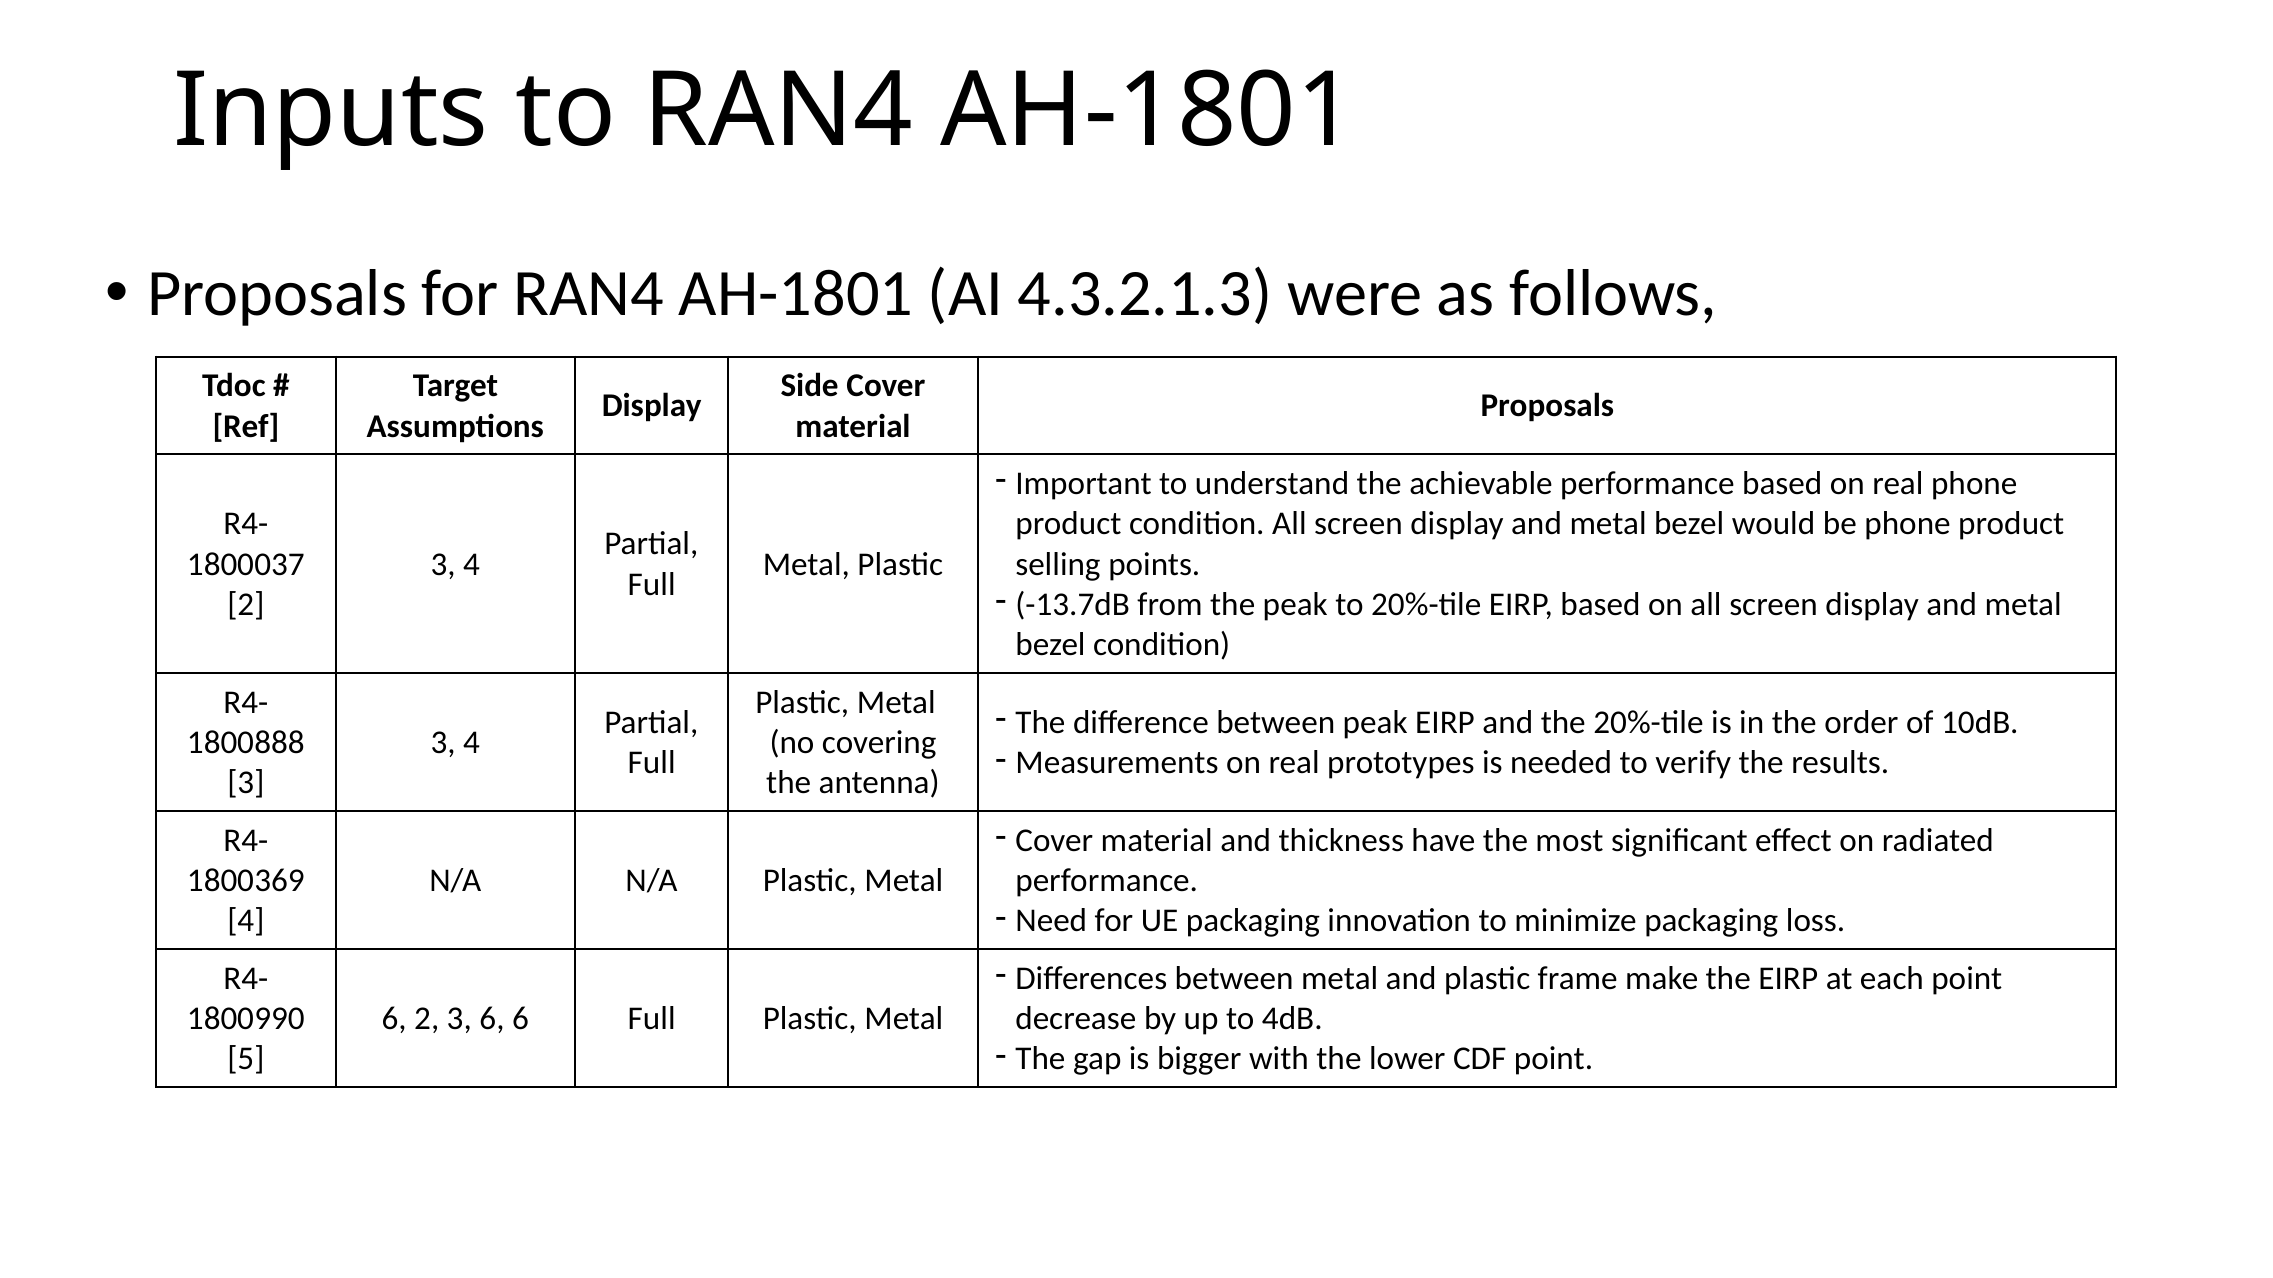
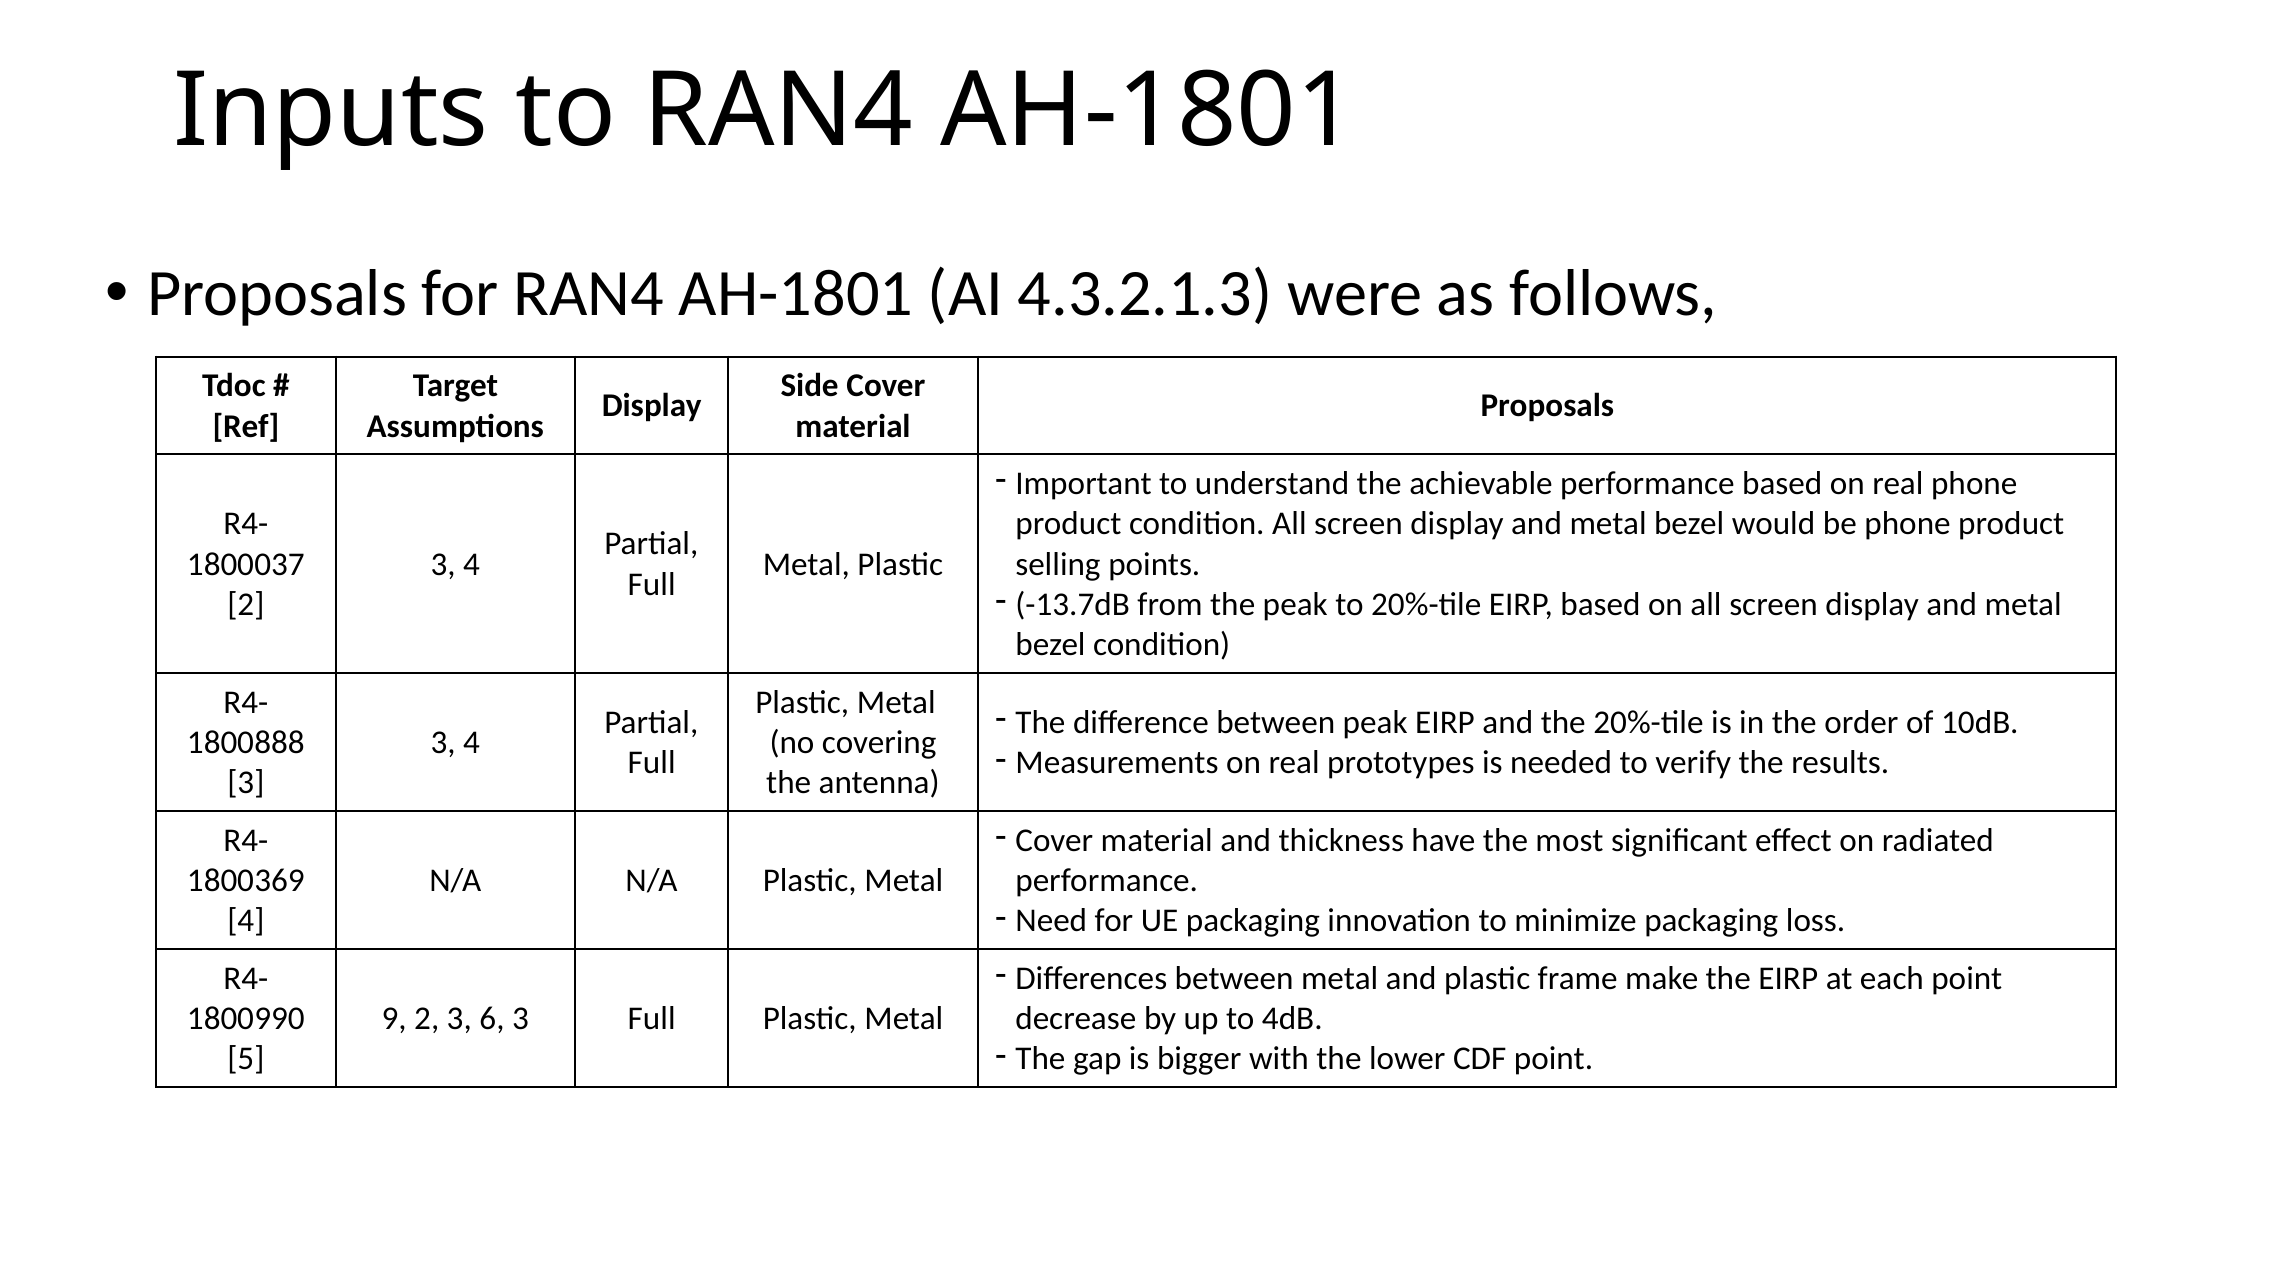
6: 6 -> 9 (394, 1019)
6 6: 6 -> 3 (520, 1019)
